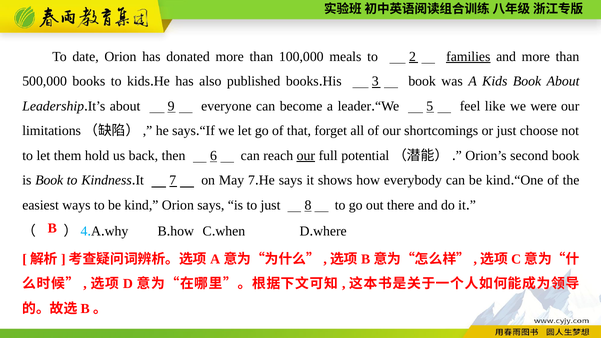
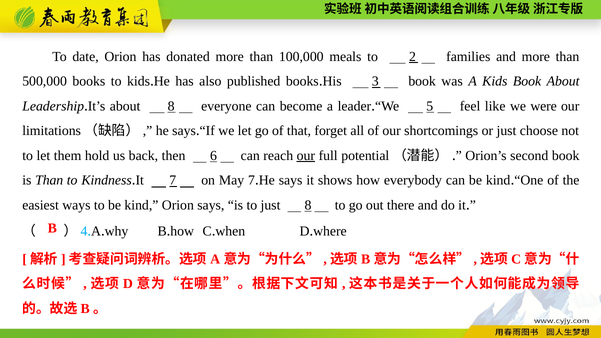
families underline: present -> none (468, 57)
about 9: 9 -> 8 (171, 106)
is Book: Book -> Than (49, 180)
